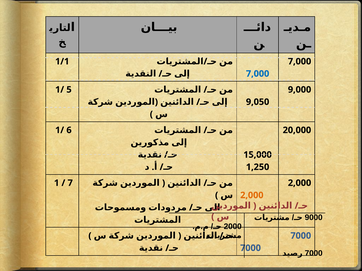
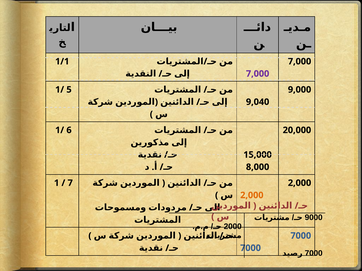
7,000 colour: blue -> purple (258, 74)
9,050: 9,050 -> 9,040 (258, 102)
1,250: 1,250 -> 8,000 (258, 167)
